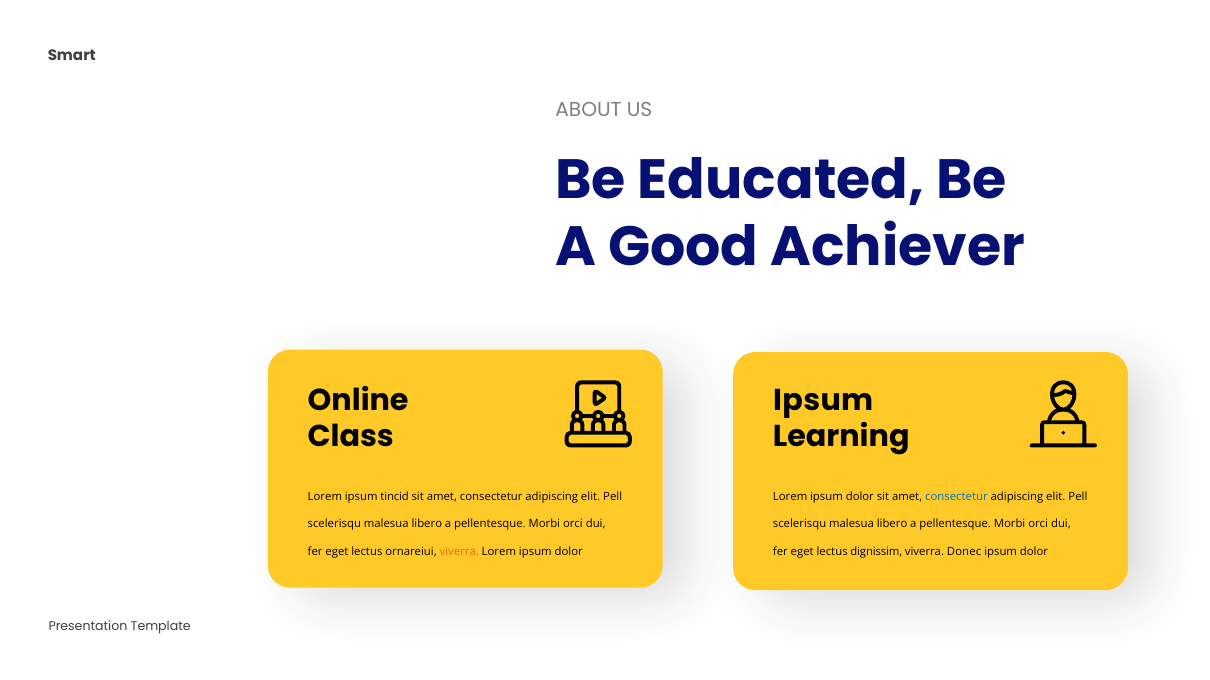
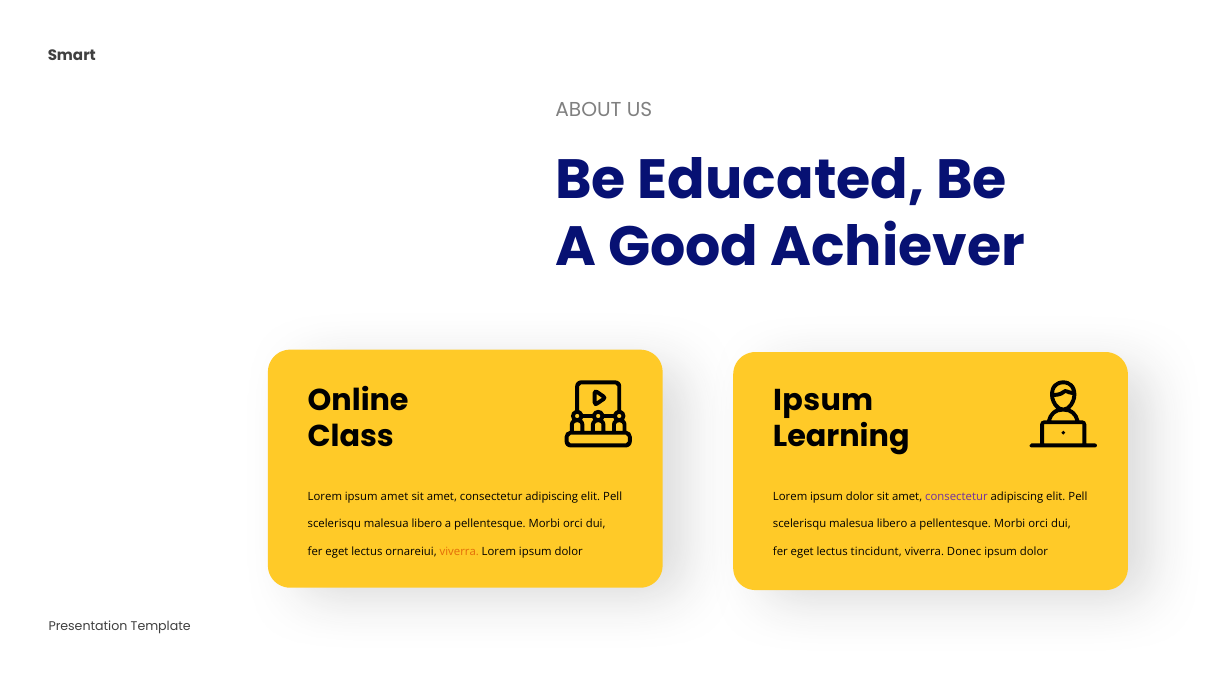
ipsum tincid: tincid -> amet (395, 497)
consectetur colour: blue -> purple (956, 497)
dignissim: dignissim -> tincidunt (876, 552)
